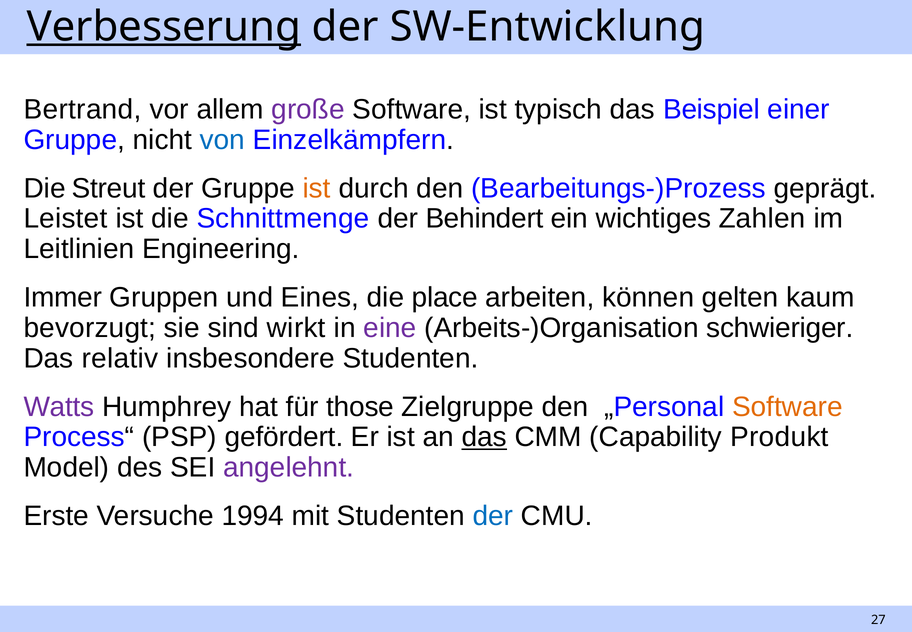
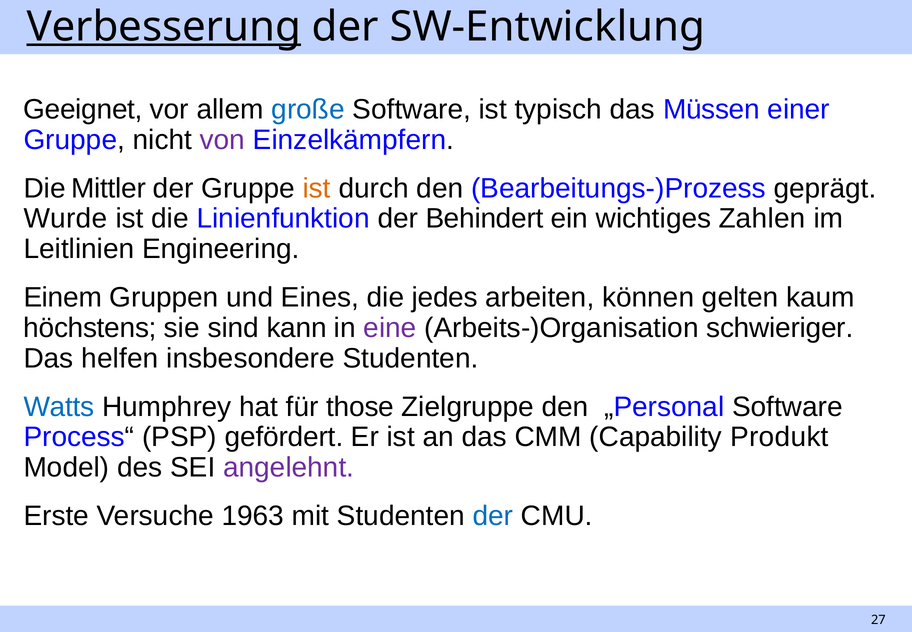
Bertrand: Bertrand -> Geeignet (83, 109)
große colour: purple -> blue (308, 109)
Beispiel: Beispiel -> Müssen (711, 109)
von colour: blue -> purple (222, 140)
Streut: Streut -> Mittler (109, 188)
Leistet: Leistet -> Wurde (66, 218)
Schnittmenge: Schnittmenge -> Linienfunktion (283, 218)
Immer: Immer -> Einem (63, 297)
place: place -> jedes (445, 297)
bevorzugt: bevorzugt -> höchstens (90, 328)
wirkt: wirkt -> kann (297, 328)
relativ: relativ -> helfen (120, 358)
Watts colour: purple -> blue (59, 406)
Software colour: orange -> black (787, 406)
das underline: present -> none (484, 437)
1994: 1994 -> 1963 (253, 516)
